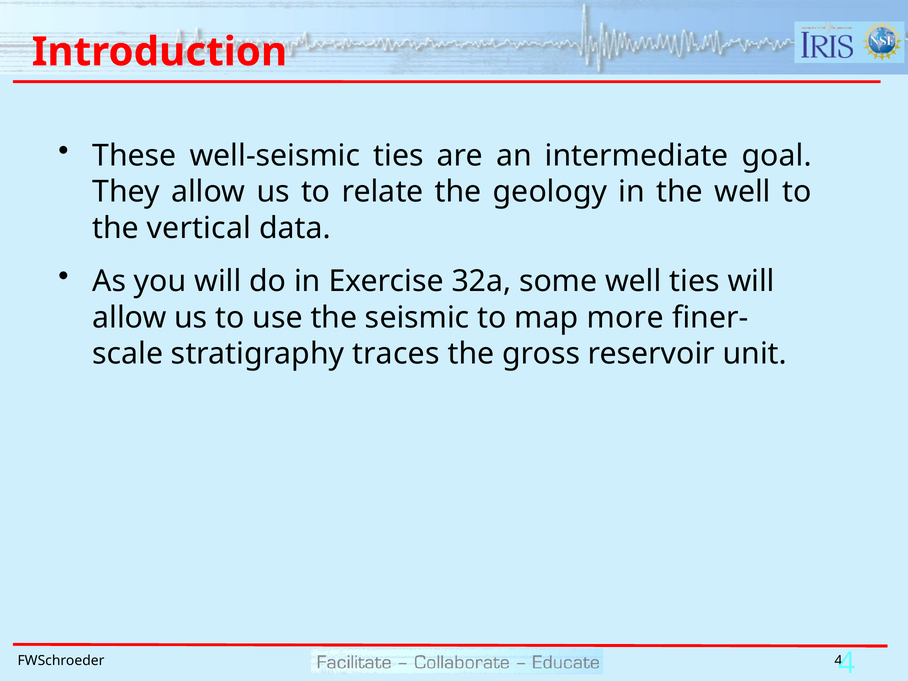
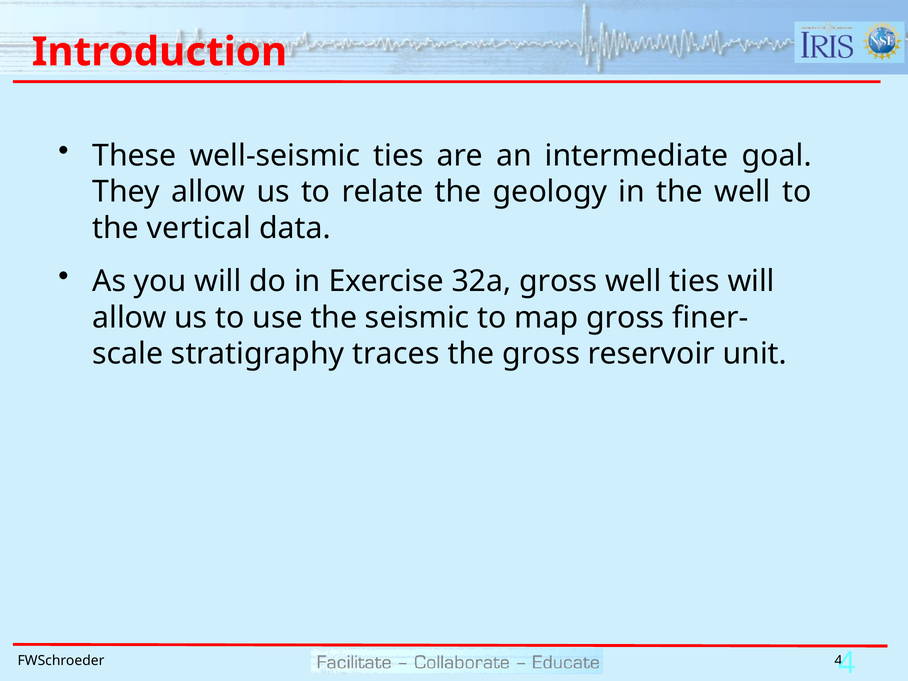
32a some: some -> gross (558, 281)
map more: more -> gross (625, 318)
